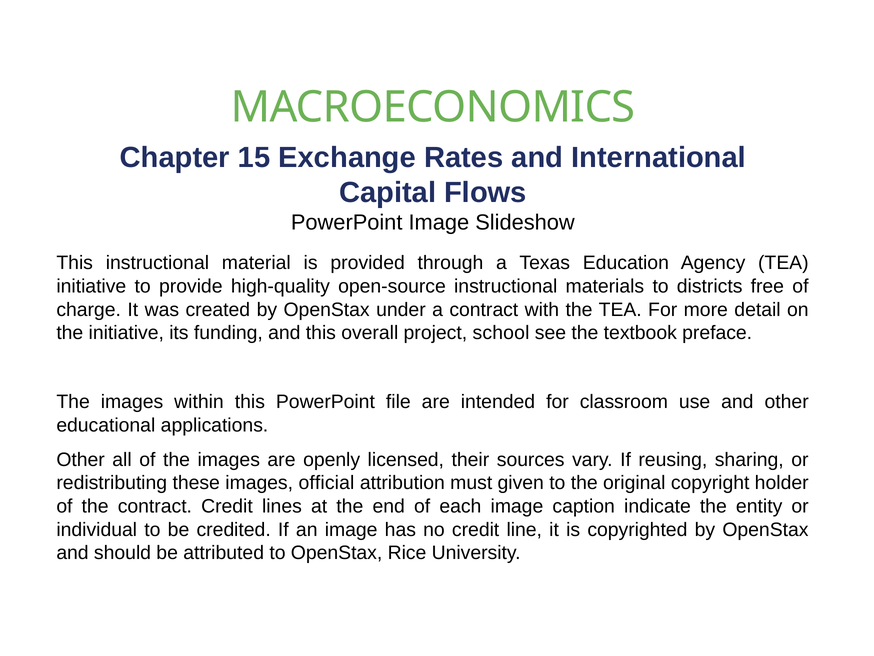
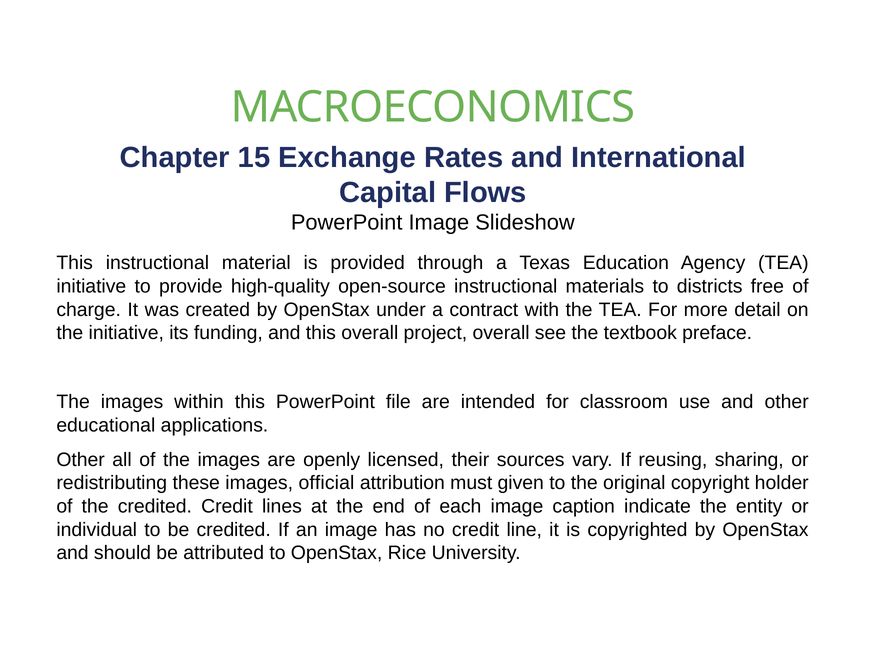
project school: school -> overall (501, 333)
the contract: contract -> credited (155, 506)
